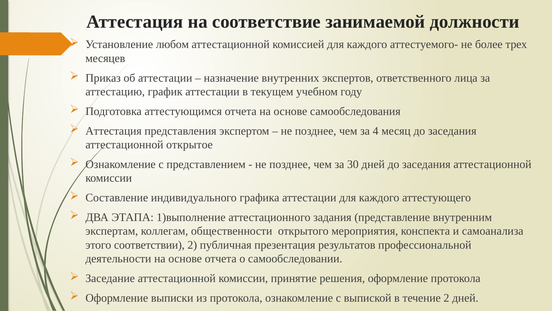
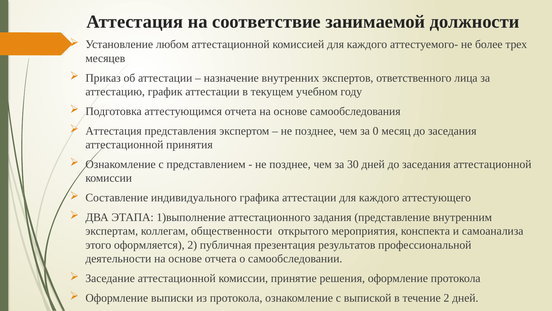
4: 4 -> 0 (376, 131)
открытое: открытое -> принятия (189, 144)
соответствии: соответствии -> оформляется (149, 245)
